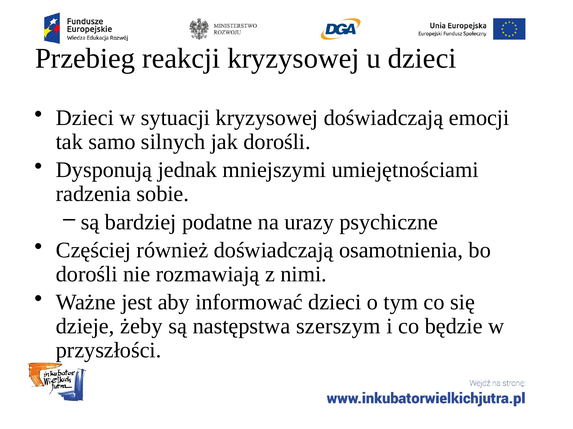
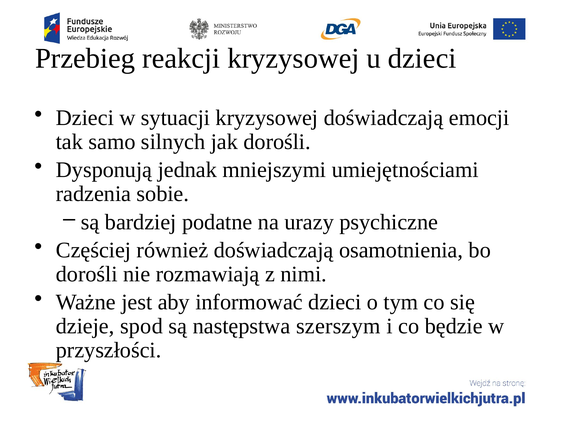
żeby: żeby -> spod (141, 327)
